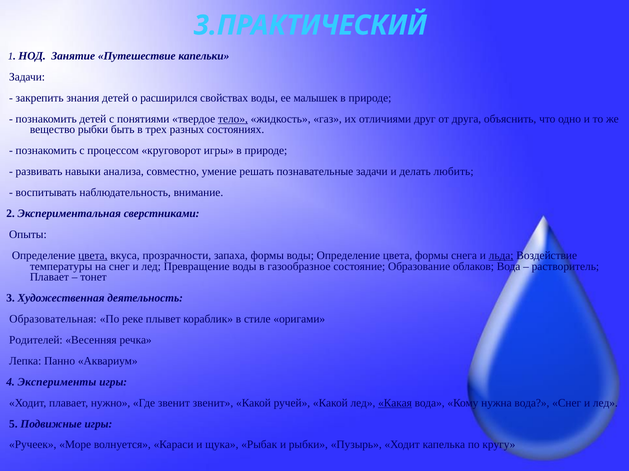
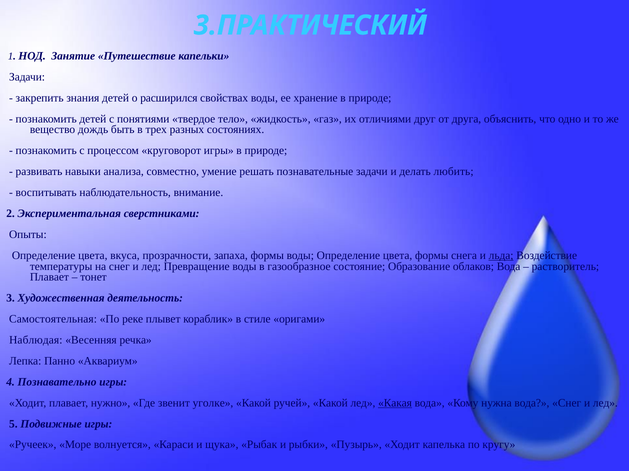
малышек: малышек -> хранение (316, 98)
тело underline: present -> none (233, 119)
вещество рыбки: рыбки -> дождь (93, 130)
цвета underline: present -> none (93, 256)
Образовательная: Образовательная -> Самостоятельная (53, 320)
Родителей: Родителей -> Наблюдая (36, 341)
Эксперименты: Эксперименты -> Познавательно (57, 383)
звенит звенит: звенит -> уголке (213, 403)
